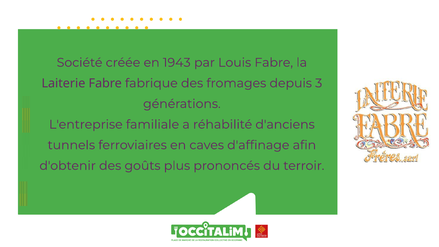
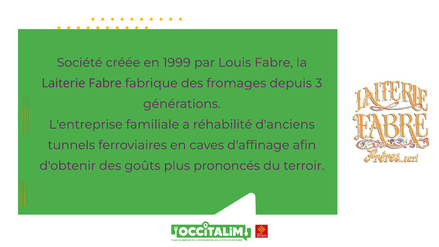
1943: 1943 -> 1999 (177, 63)
